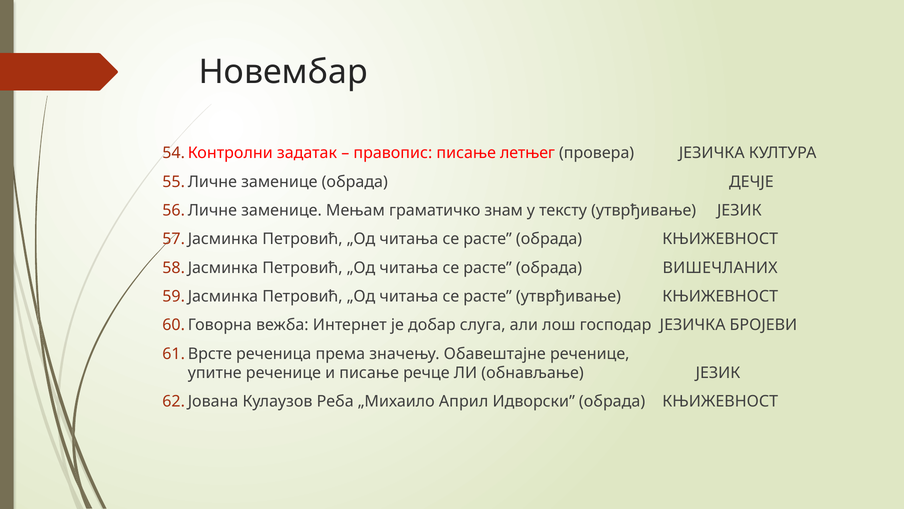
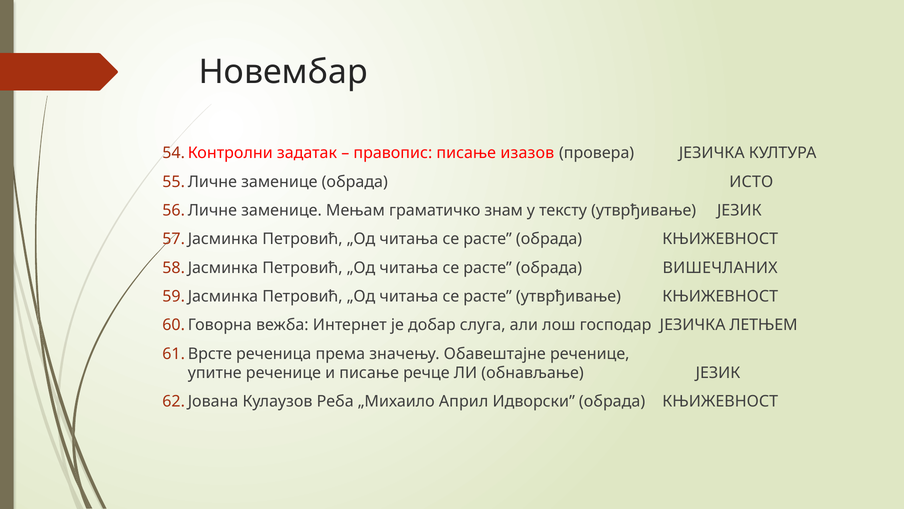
летњег: летњег -> изазов (527, 153)
ДЕЧЈЕ: ДЕЧЈЕ -> ИСТО (751, 182)
БРОЈЕВИ: БРОЈЕВИ -> ЛЕТЊЕМ (764, 325)
